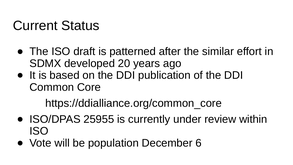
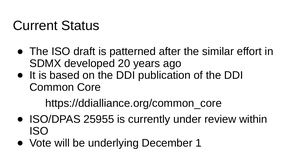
population: population -> underlying (113, 143)
6: 6 -> 1 (199, 143)
